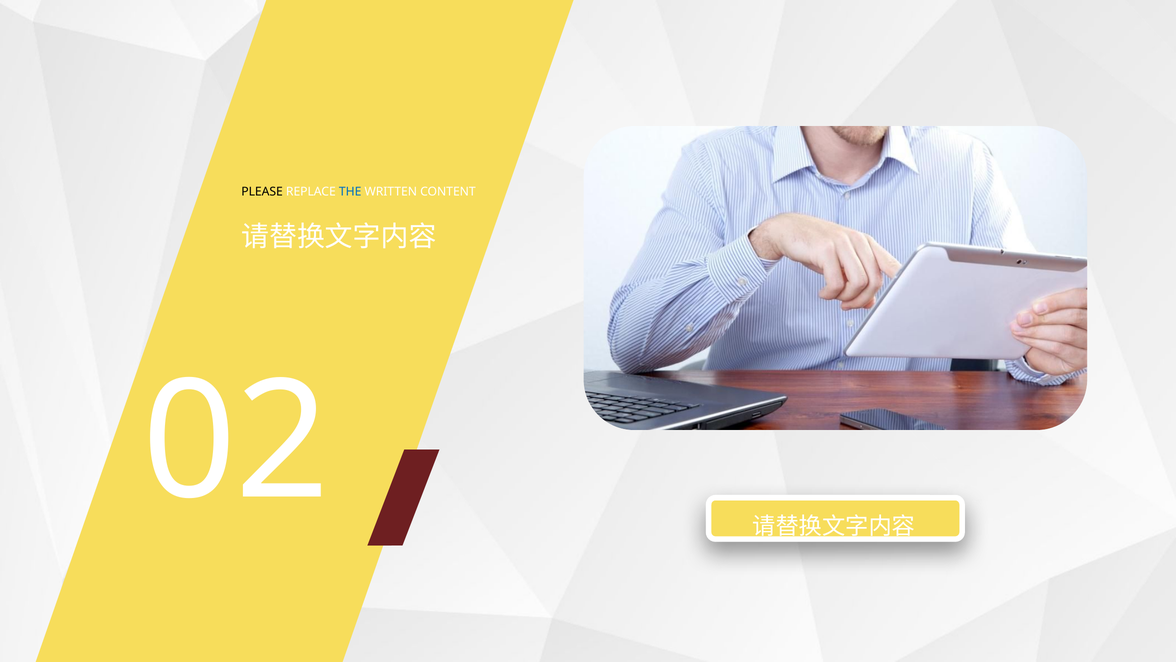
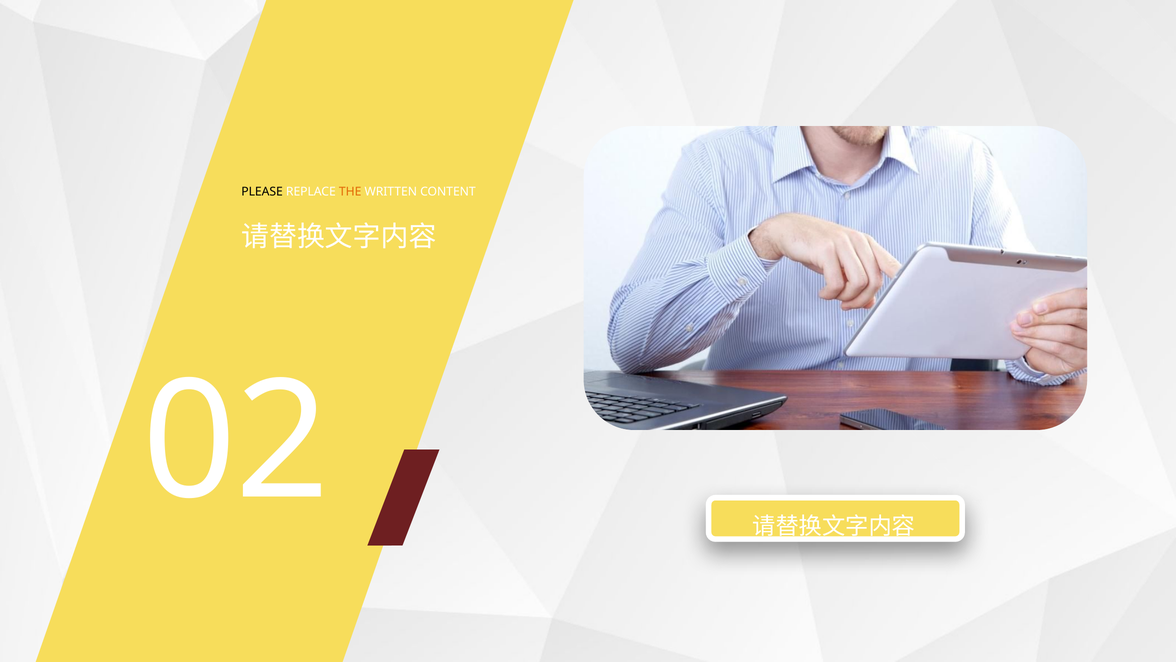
THE colour: blue -> orange (350, 192)
